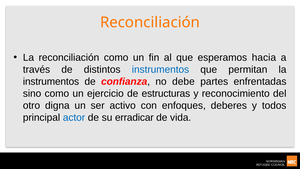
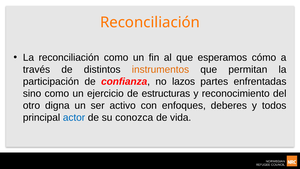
hacia: hacia -> cómo (264, 57)
instrumentos colour: blue -> orange (160, 69)
instrumentos: instrumentos -> participación (51, 81)
debe: debe -> lazos (184, 81)
erradicar: erradicar -> conozca (134, 117)
